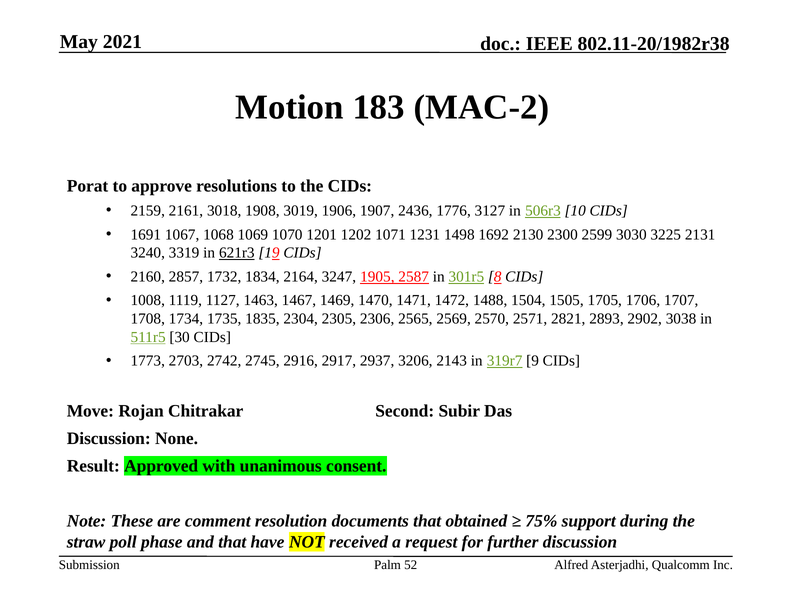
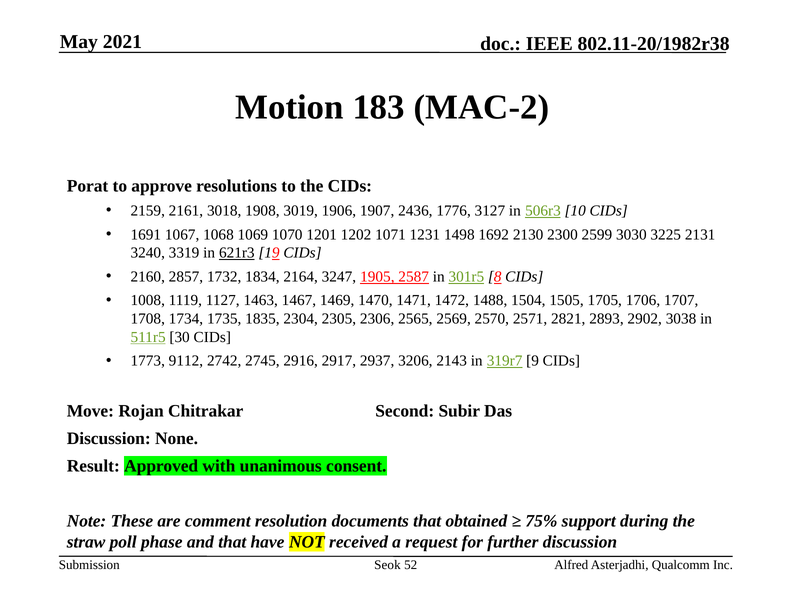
2703: 2703 -> 9112 (186, 361)
Palm: Palm -> Seok (387, 565)
